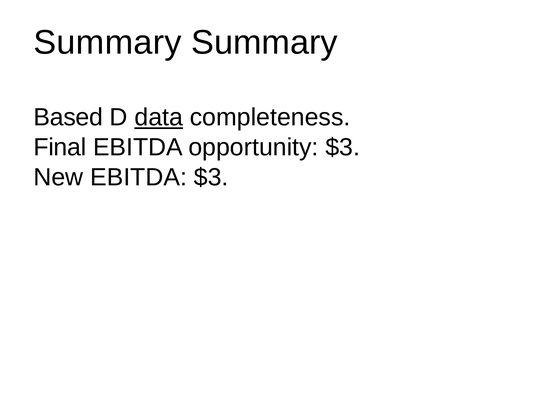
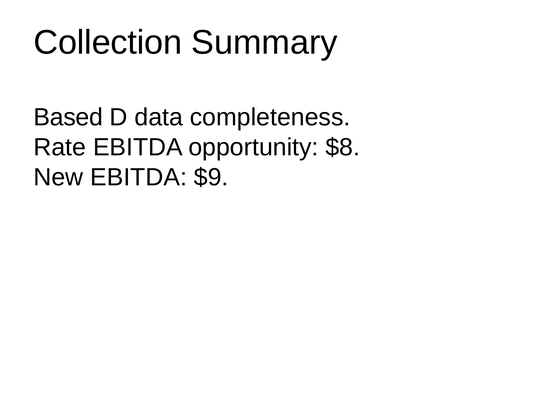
Summary: Summary -> Collection (108, 43)
data underline: present -> none (159, 117)
Final: Final -> Rate (60, 147)
opportunity $3: $3 -> $8 (343, 147)
EBITDA $3: $3 -> $9 (211, 177)
